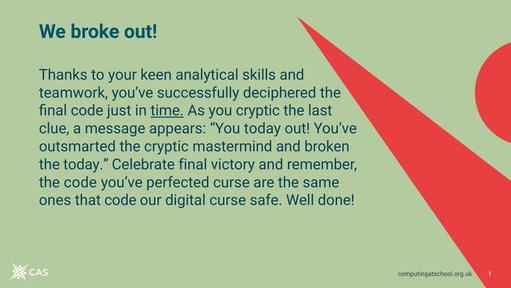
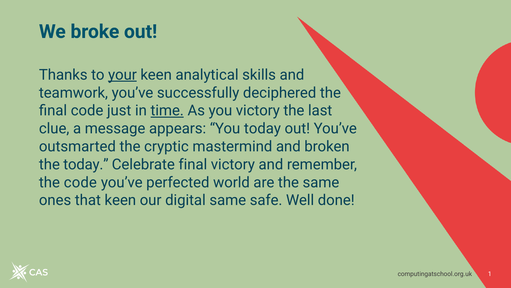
your underline: none -> present (122, 75)
you cryptic: cryptic -> victory (258, 110)
perfected curse: curse -> world (231, 182)
that code: code -> keen (120, 200)
digital curse: curse -> same (228, 200)
